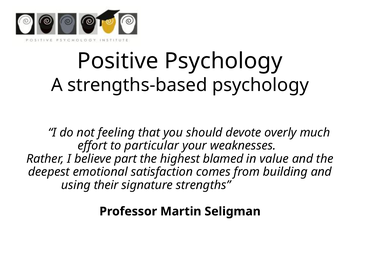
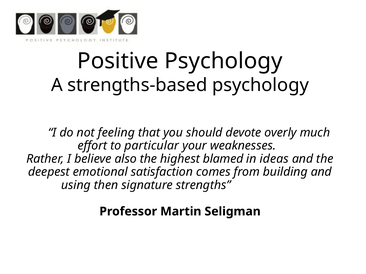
part: part -> also (126, 159)
value: value -> ideas (274, 159)
their: their -> then (106, 185)
